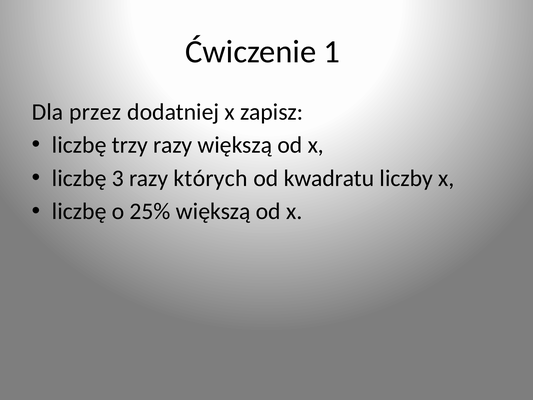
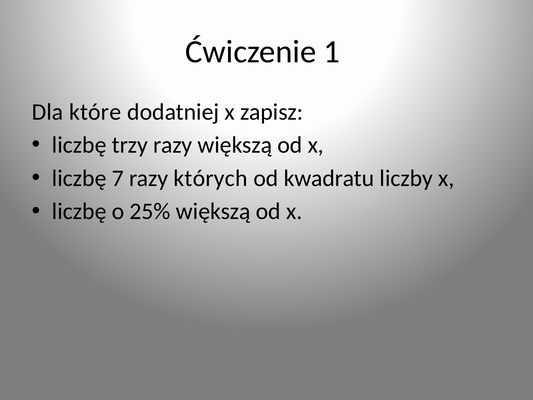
przez: przez -> które (95, 112)
3: 3 -> 7 (118, 178)
